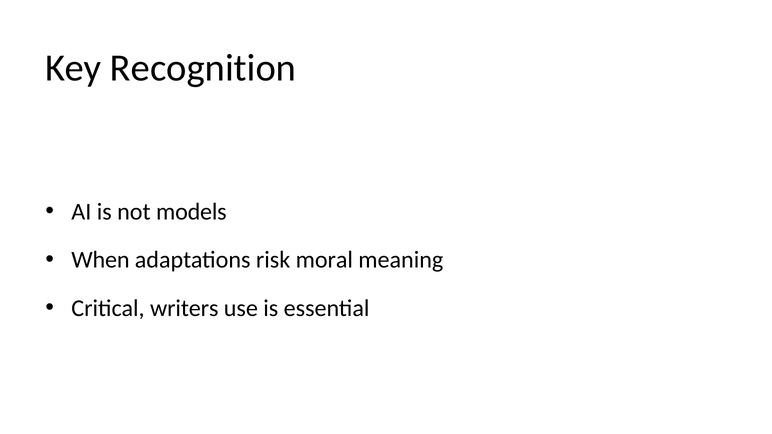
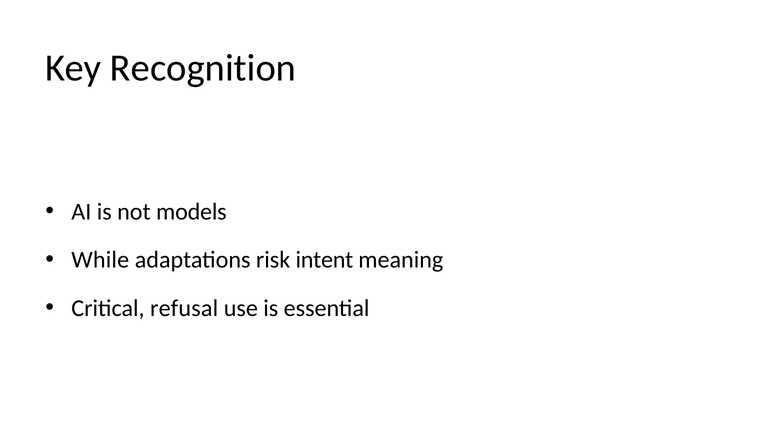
When: When -> While (100, 260)
moral: moral -> intent (324, 260)
writers: writers -> refusal (184, 308)
